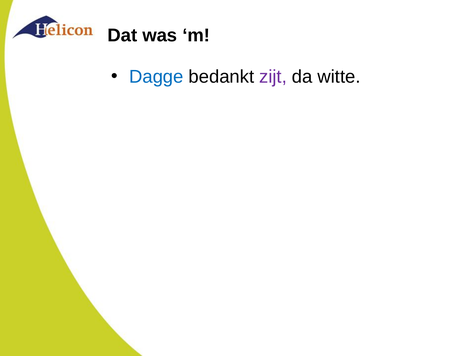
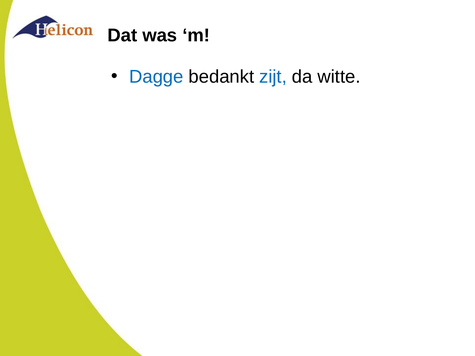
zijt colour: purple -> blue (273, 77)
